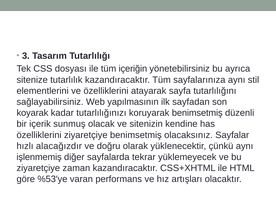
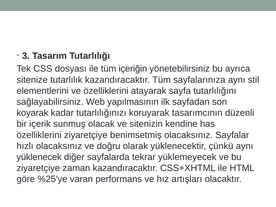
koruyarak benimsetmiş: benimsetmiş -> tasarımcının (197, 113)
hızlı alacağızdır: alacağızdır -> olacaksınız (59, 146)
işlenmemiş: işlenmemiş -> yüklenecek (39, 157)
%53′ye: %53′ye -> %25′ye (52, 179)
